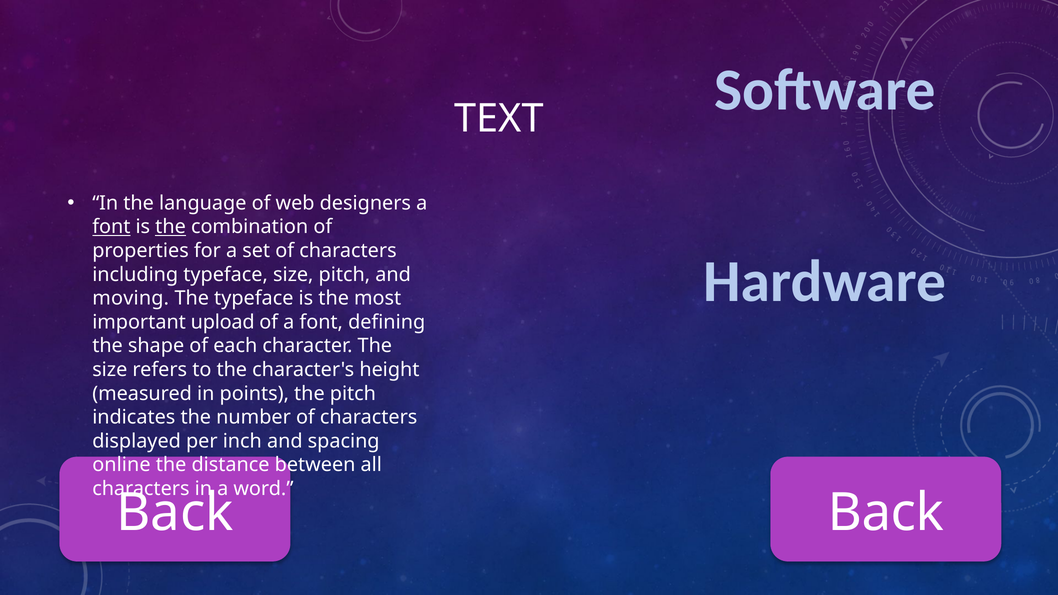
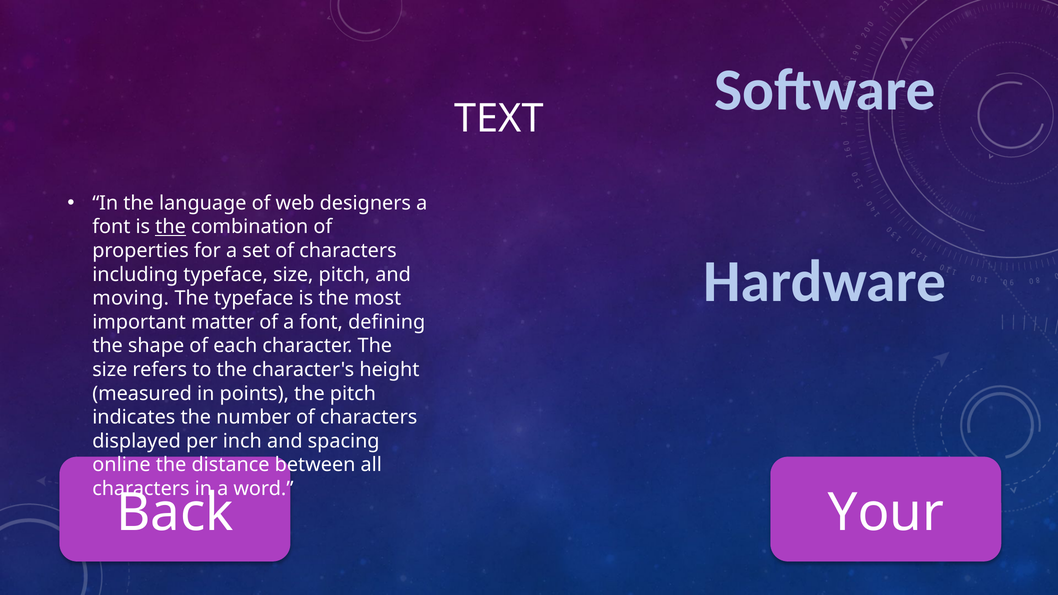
font underline: present -> none (111, 227)
upload: upload -> matter (223, 322)
Back: Back -> Your (886, 513)
